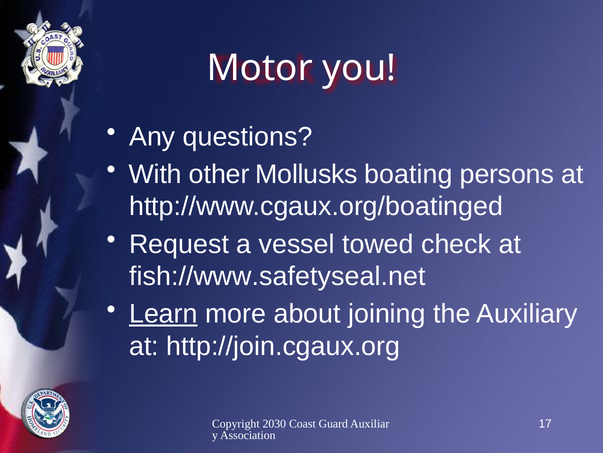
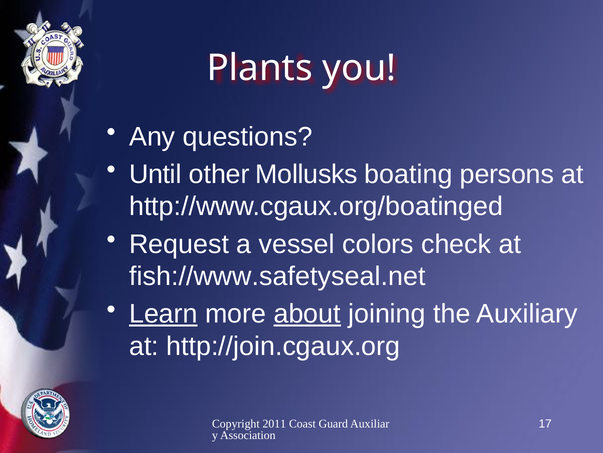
Motor: Motor -> Plants (260, 68)
With: With -> Until (155, 174)
towed: towed -> colors (378, 244)
about underline: none -> present (307, 313)
2030: 2030 -> 2011 (274, 423)
